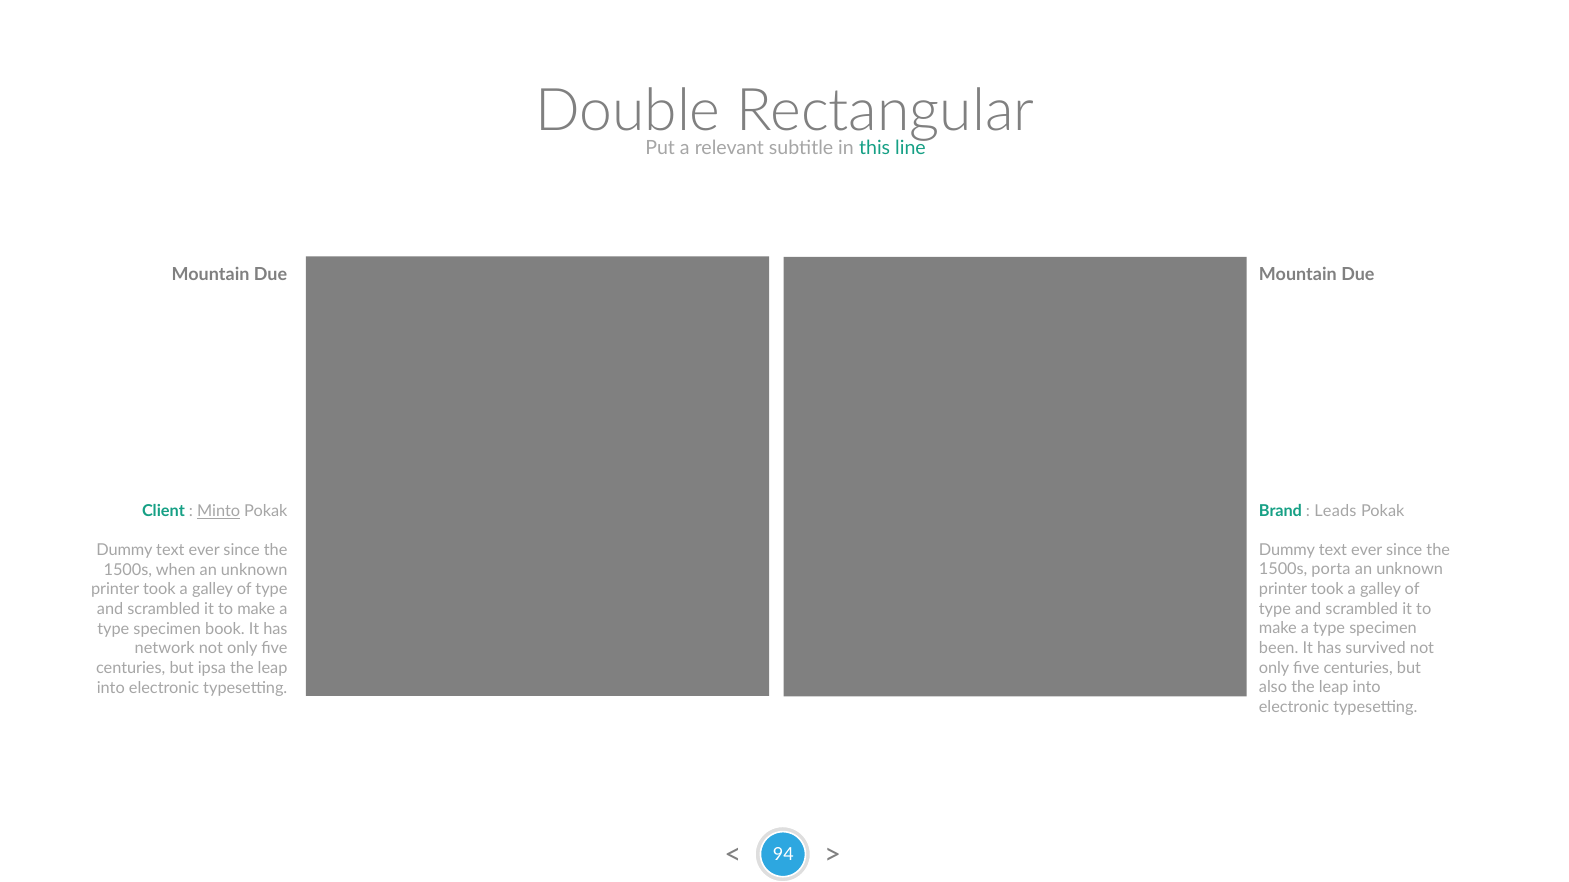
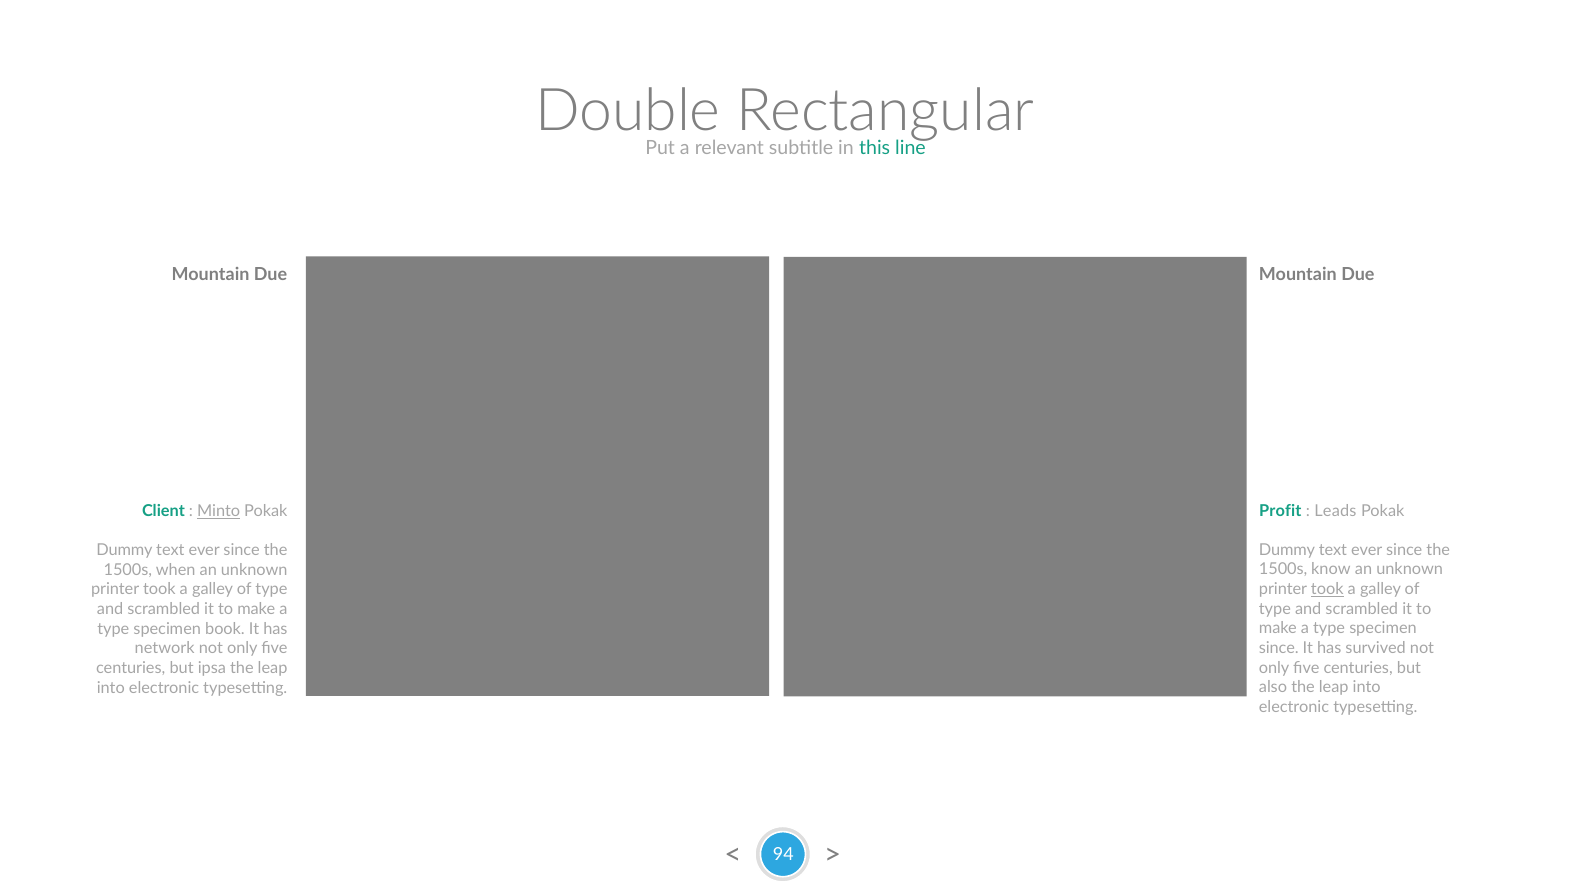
Brand: Brand -> Profit (1280, 511)
porta: porta -> know (1331, 570)
took underline: none -> present (1327, 590)
been: been -> since (1279, 648)
